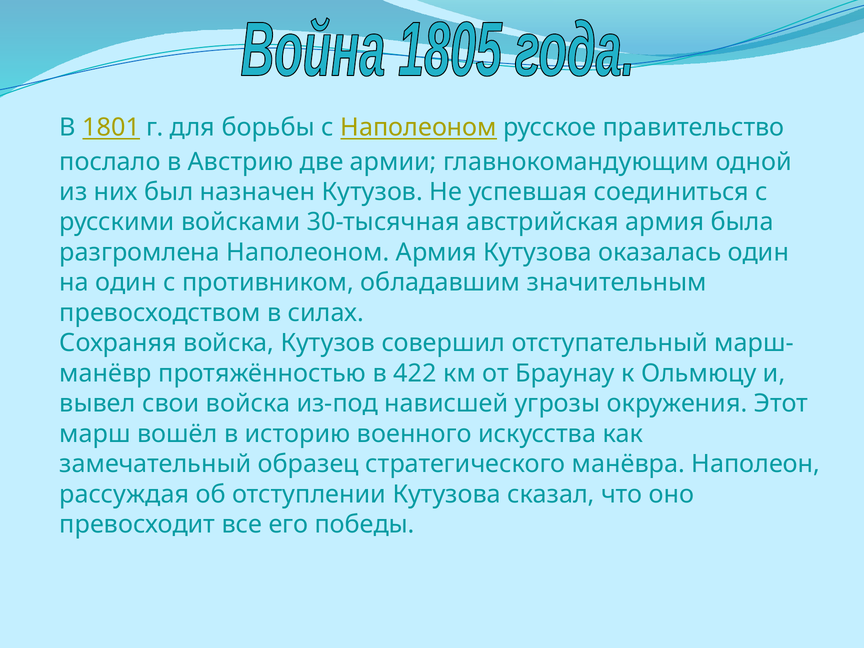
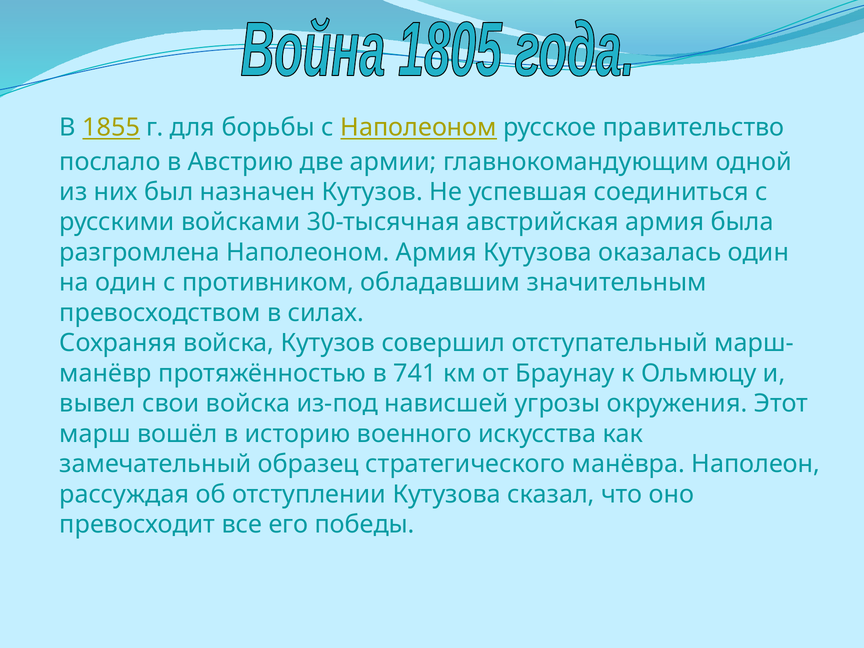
1801: 1801 -> 1855 (111, 127)
422: 422 -> 741 (415, 373)
